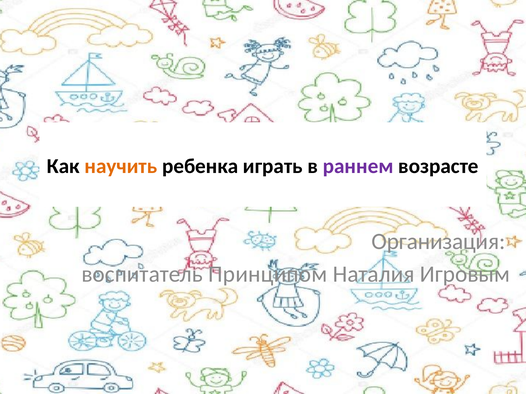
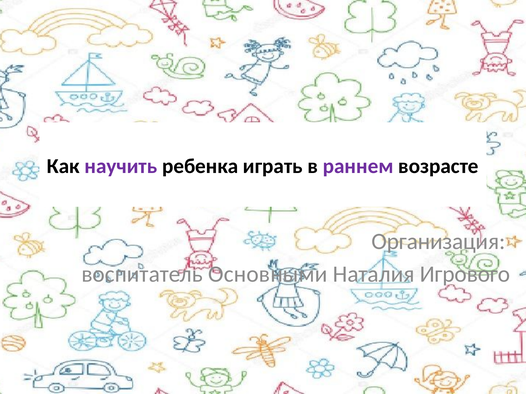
научить colour: orange -> purple (121, 166)
Принципом: Принципом -> Основными (268, 275)
Игровым: Игровым -> Игрового (465, 275)
